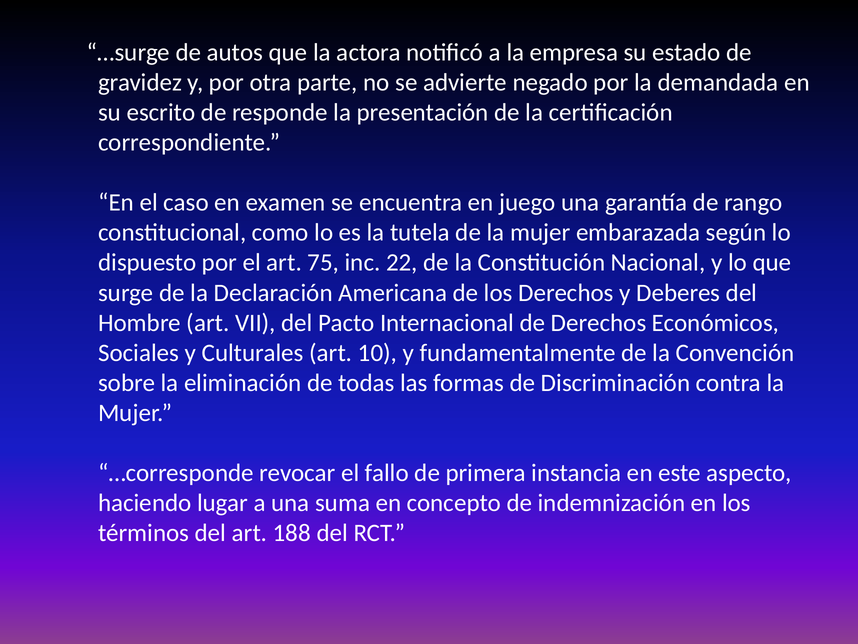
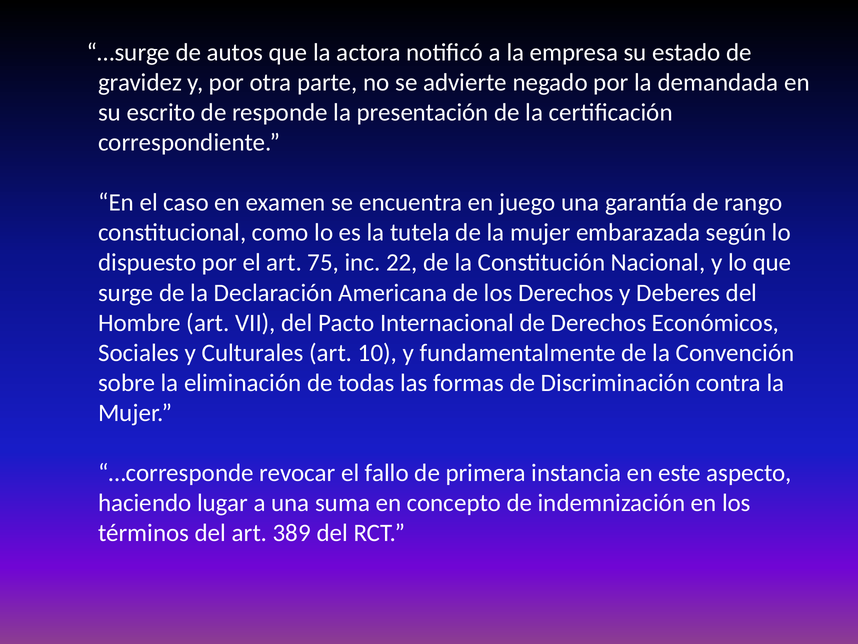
188: 188 -> 389 (292, 533)
